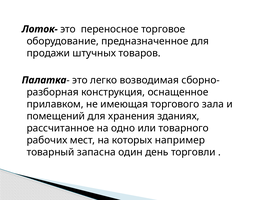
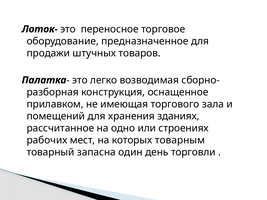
товарного: товарного -> строениях (184, 128)
например: например -> товарным (180, 140)
